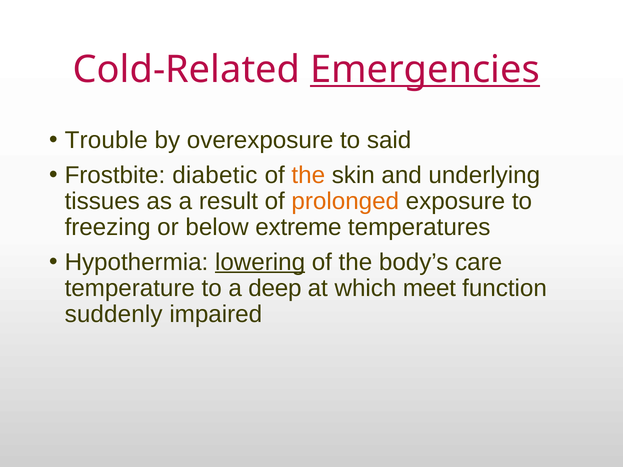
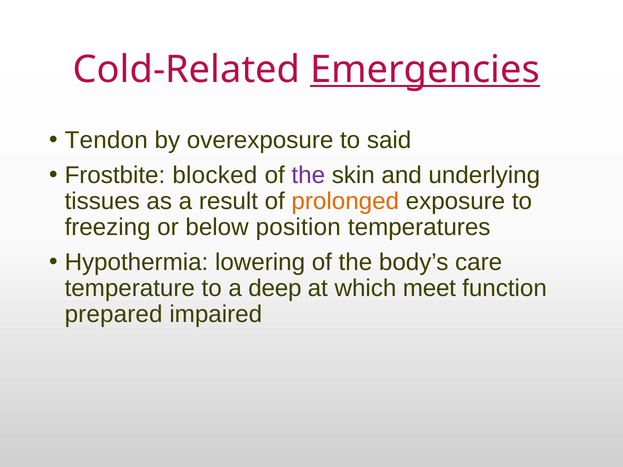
Trouble: Trouble -> Tendon (106, 140)
diabetic: diabetic -> blocked (215, 175)
the colour: orange -> purple (308, 175)
extreme: extreme -> position (298, 227)
lowering underline: present -> none (260, 262)
suddenly: suddenly -> prepared (114, 314)
